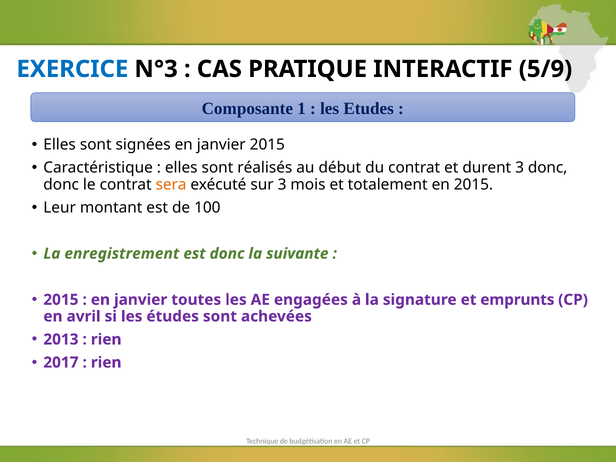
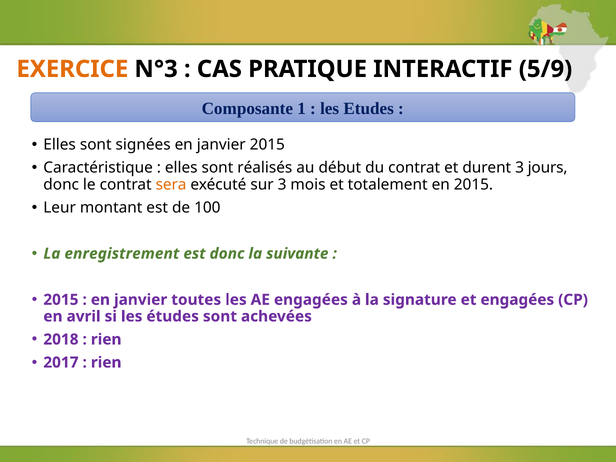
EXERCICE colour: blue -> orange (72, 69)
3 donc: donc -> jours (548, 168)
et emprunts: emprunts -> engagées (517, 300)
2013: 2013 -> 2018 (61, 339)
